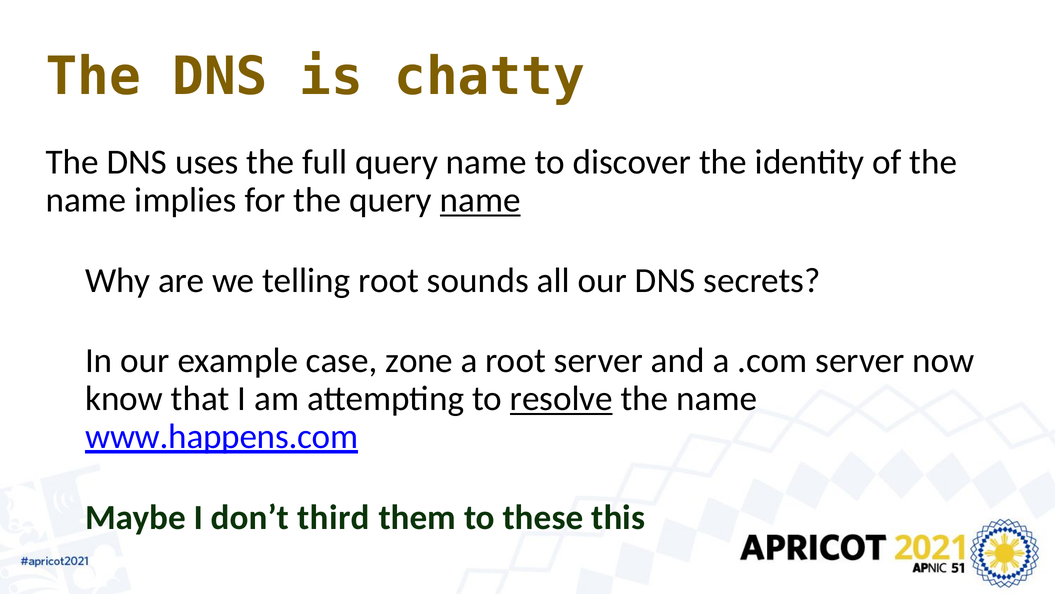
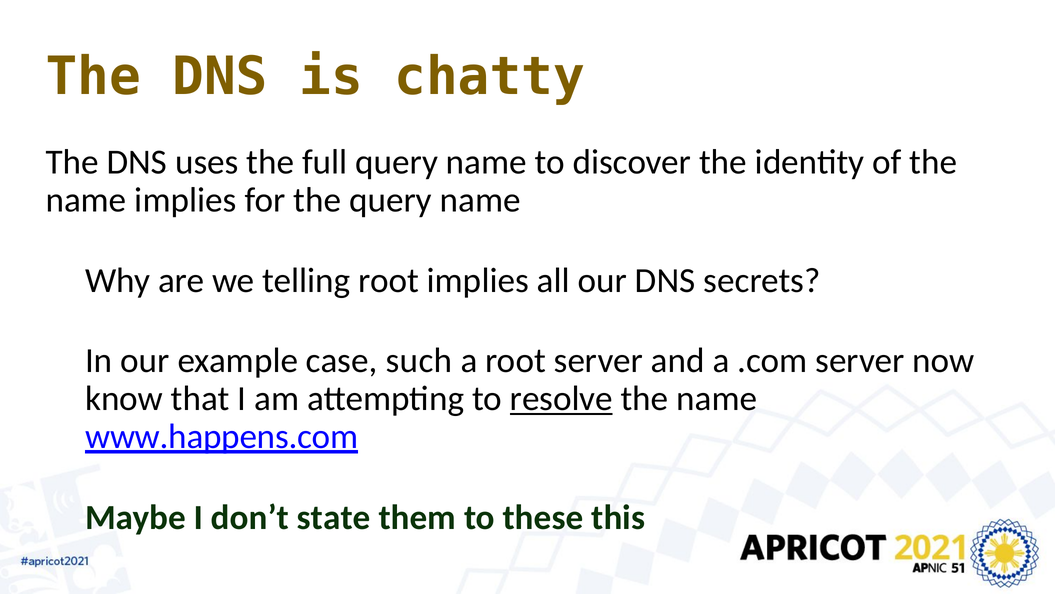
name underline: present -> none (480, 200)
root sounds: sounds -> implies (478, 280)
zone: zone -> such (419, 360)
third: third -> state (334, 517)
